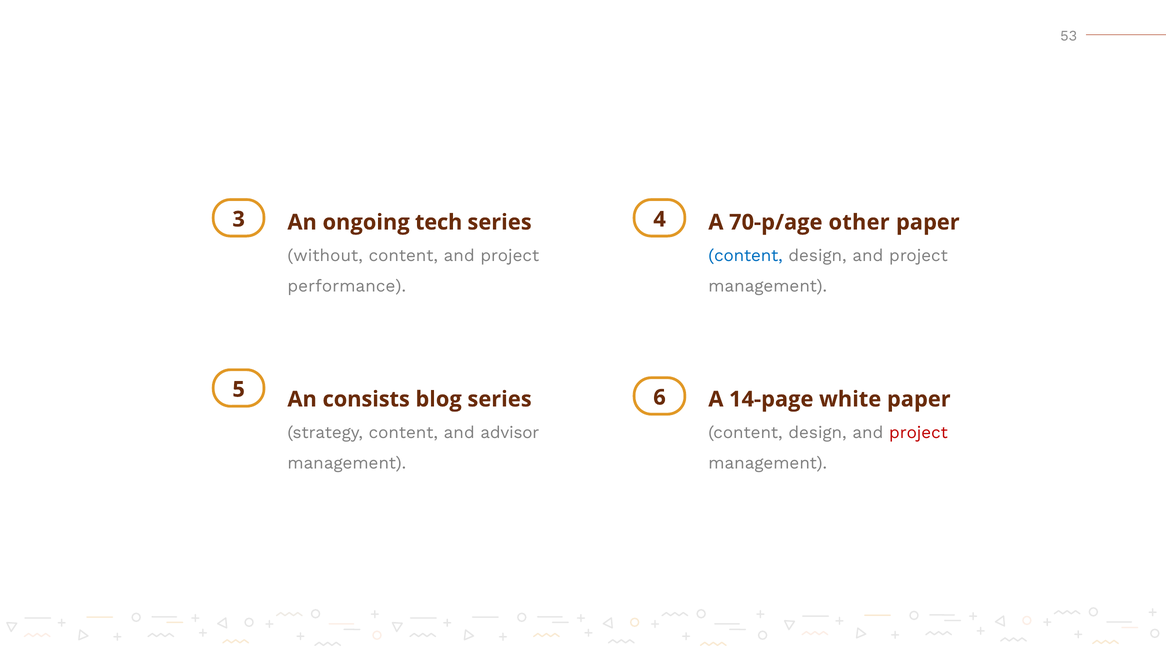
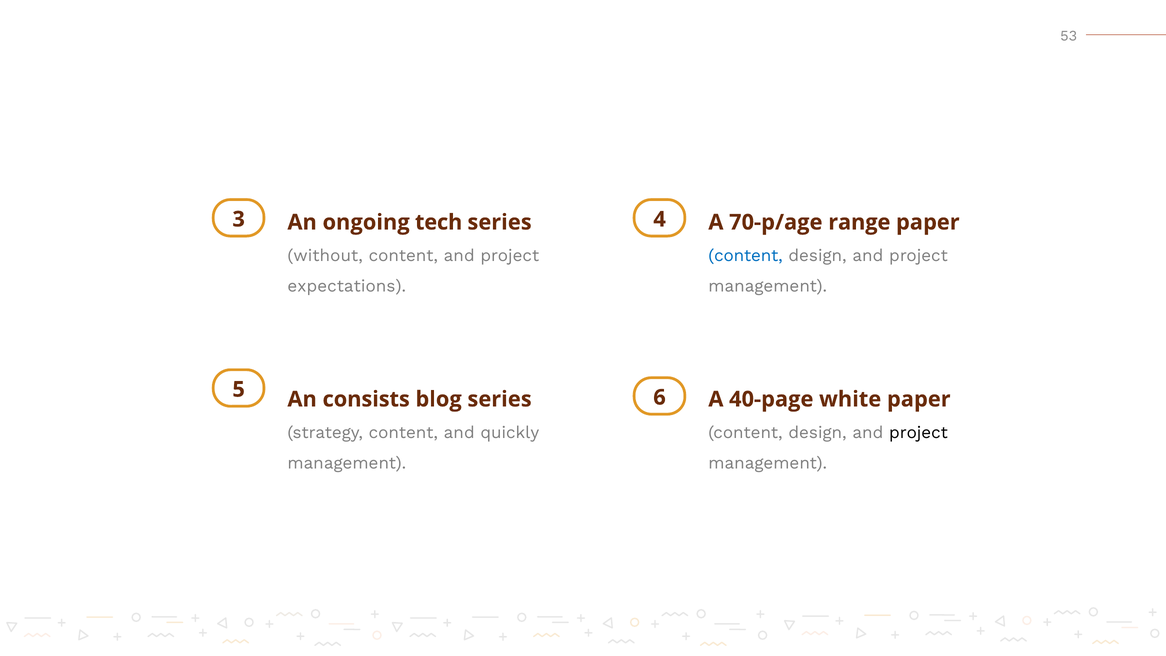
other: other -> range (859, 222)
performance: performance -> expectations (347, 286)
14-page: 14-page -> 40-page (771, 399)
advisor: advisor -> quickly (510, 432)
project colour: red -> black (918, 432)
